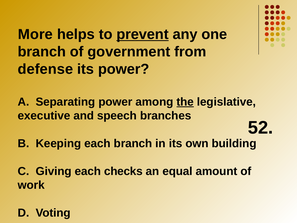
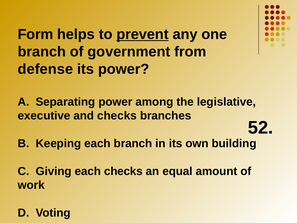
More: More -> Form (35, 34)
the underline: present -> none (185, 102)
and speech: speech -> checks (117, 116)
